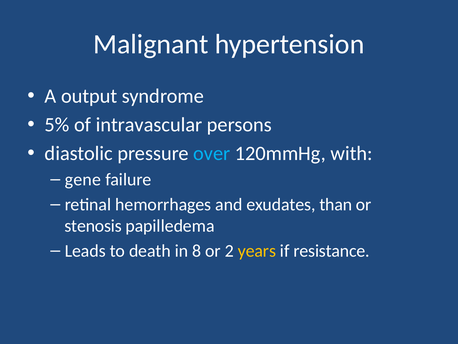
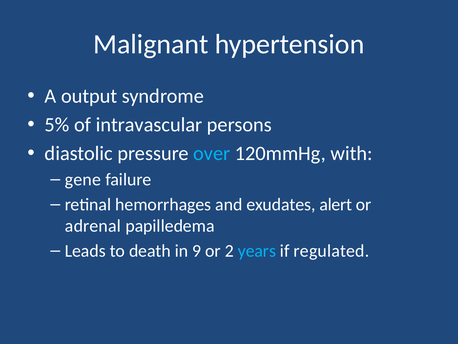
than: than -> alert (336, 204)
stenosis: stenosis -> adrenal (93, 226)
8: 8 -> 9 (197, 251)
years colour: yellow -> light blue (257, 251)
resistance: resistance -> regulated (331, 251)
